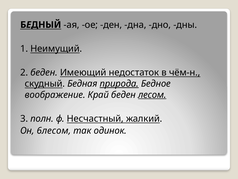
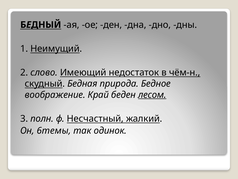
2 беден: беден -> слово (44, 72)
природа underline: present -> none (119, 83)
6лесом: 6лесом -> 6темы (54, 130)
